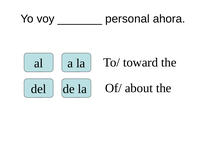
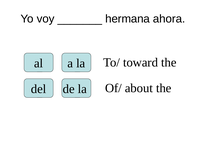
personal: personal -> hermana (128, 19)
